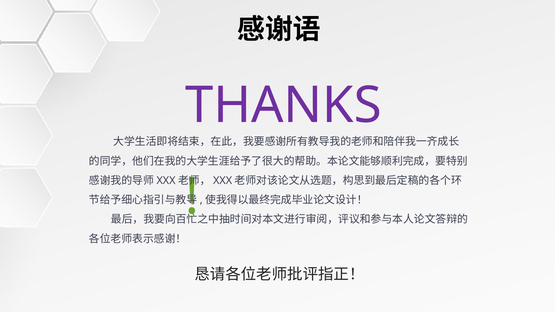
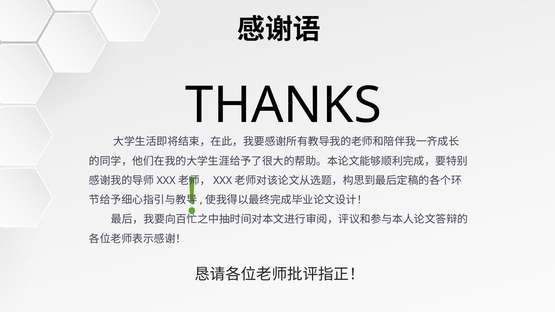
THANKS colour: purple -> black (283, 105)
